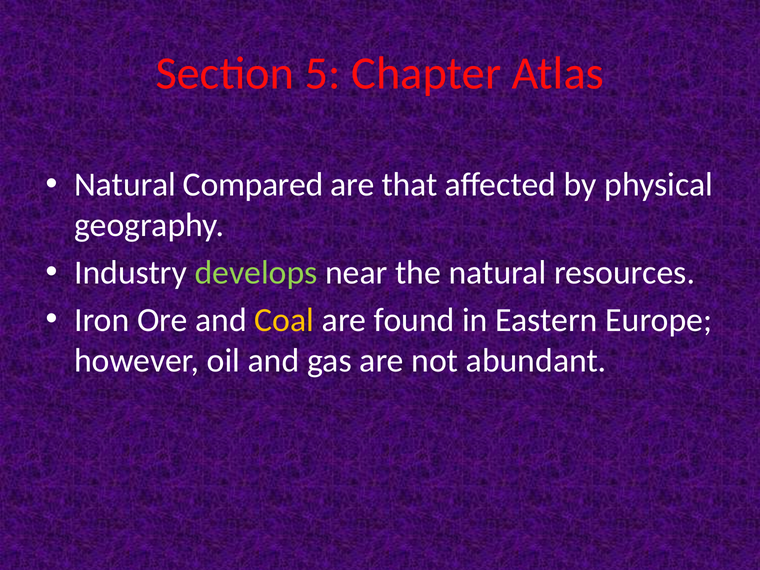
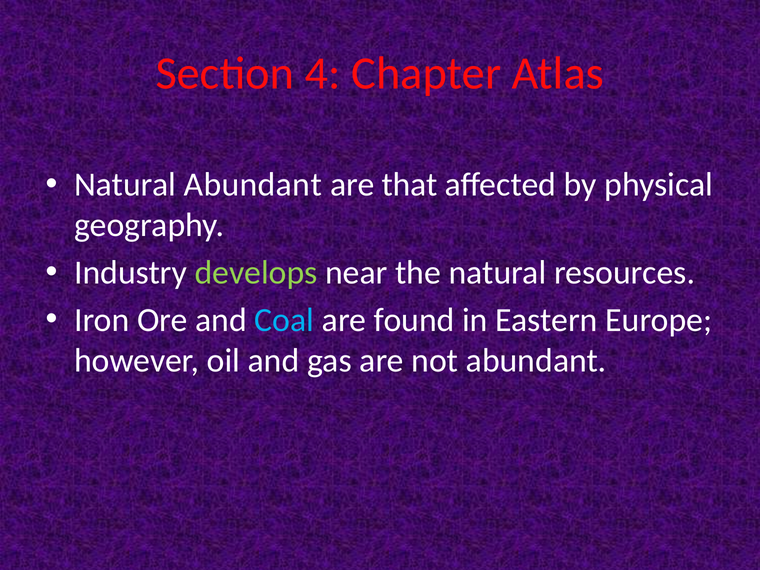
5: 5 -> 4 (323, 74)
Natural Compared: Compared -> Abundant (253, 185)
Coal colour: yellow -> light blue (284, 320)
